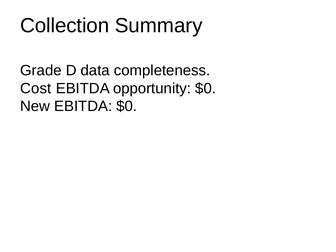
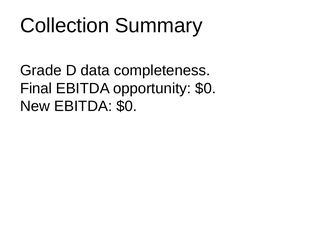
Cost: Cost -> Final (36, 88)
